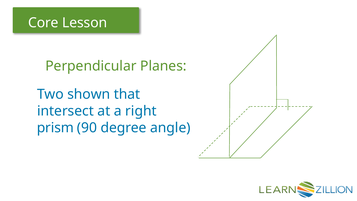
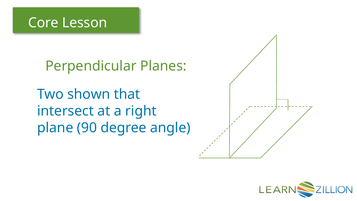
prism: prism -> plane (55, 128)
